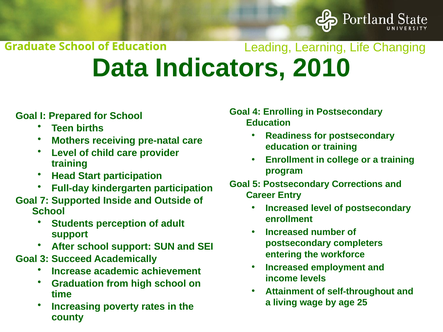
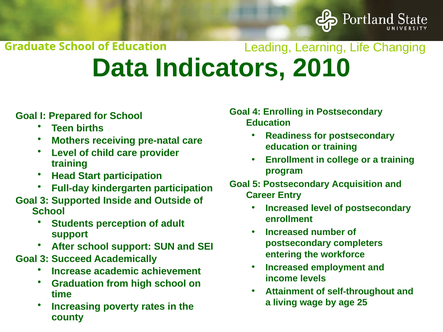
Corrections: Corrections -> Acquisition (357, 184)
7: 7 -> 3 (44, 201)
